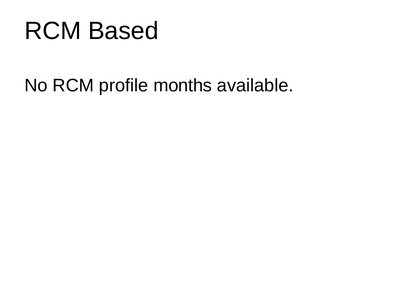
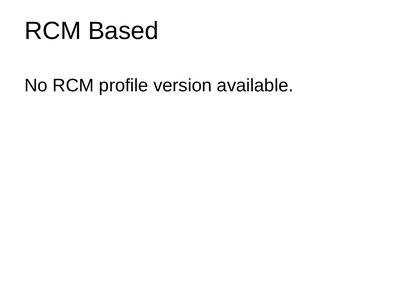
months: months -> version (183, 86)
